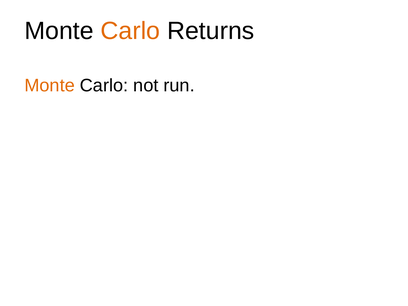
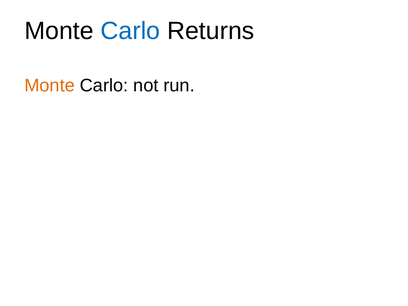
Carlo colour: orange -> blue (130, 31)
